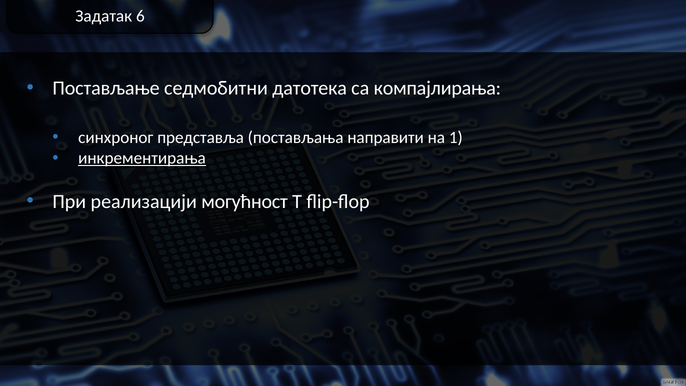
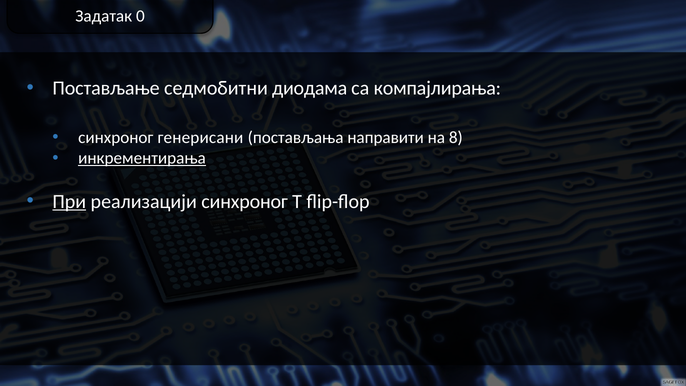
6: 6 -> 0 (140, 16)
датотека: датотека -> диодама (310, 88)
представља: представља -> генерисани (200, 138)
1: 1 -> 8 (456, 138)
При underline: none -> present (69, 201)
реализацији могућност: могућност -> синхроног (245, 201)
